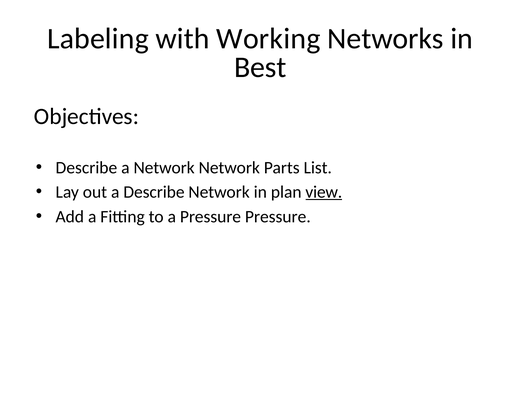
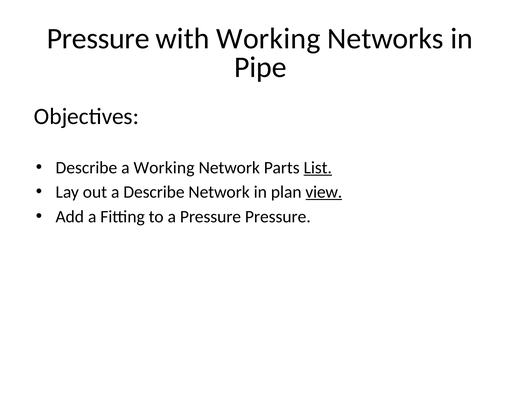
Labeling: Labeling -> Pressure (98, 39)
Best: Best -> Pipe (260, 67)
a Network: Network -> Working (164, 167)
List underline: none -> present (318, 167)
